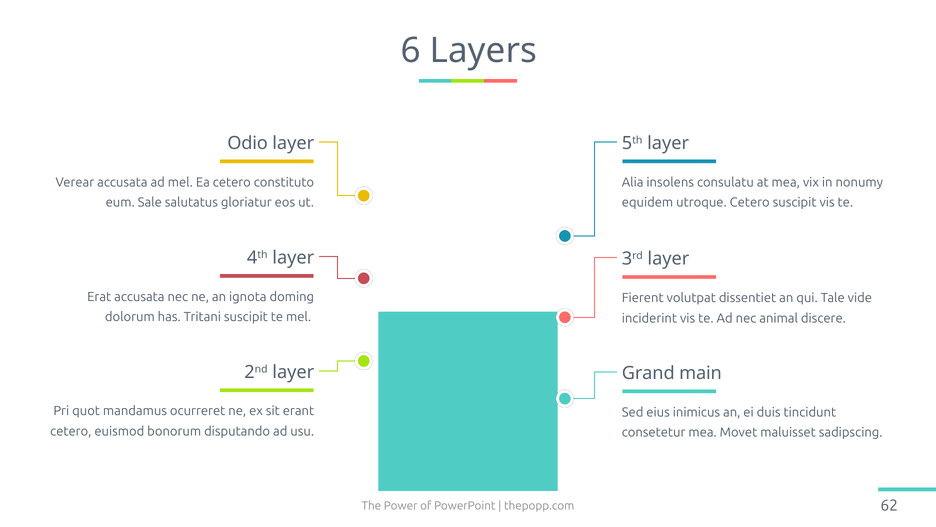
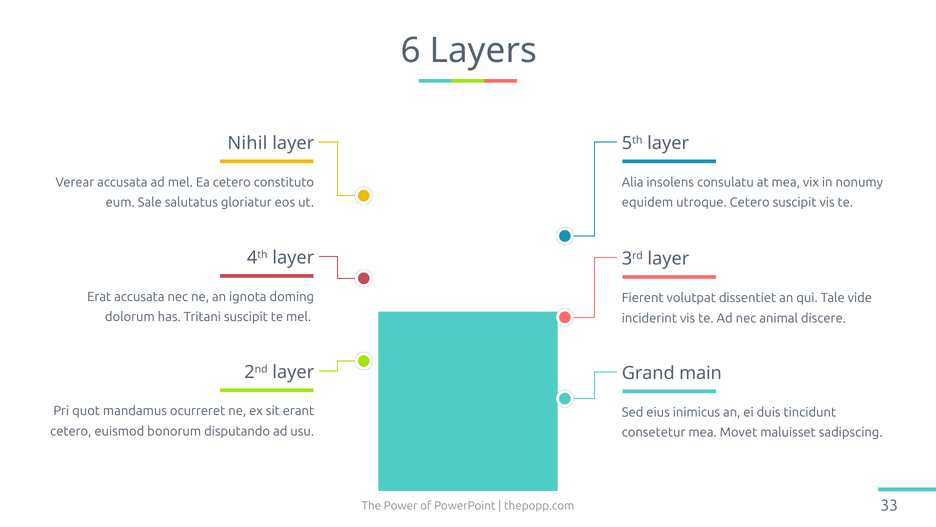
Odio: Odio -> Nihil (247, 143)
62: 62 -> 33 (889, 505)
